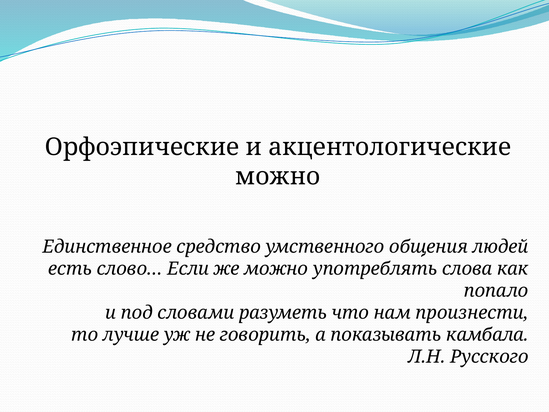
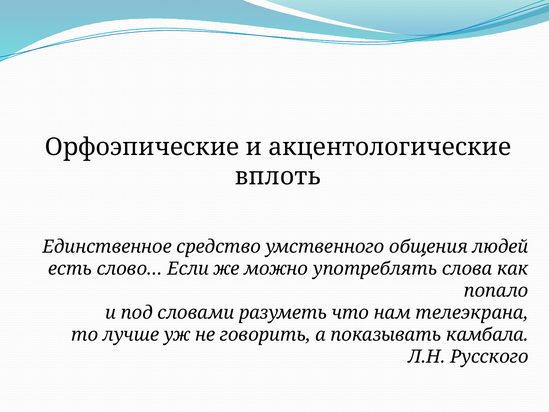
можно: можно -> вплоть (278, 176)
произнести: произнести -> телеэкрана (472, 313)
